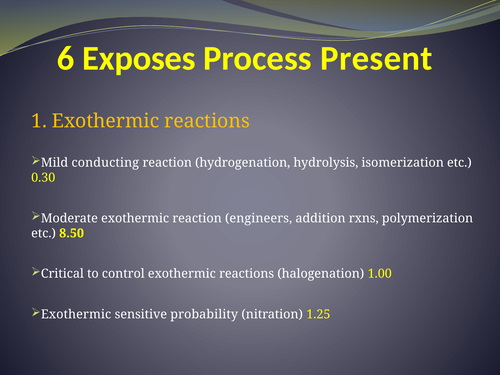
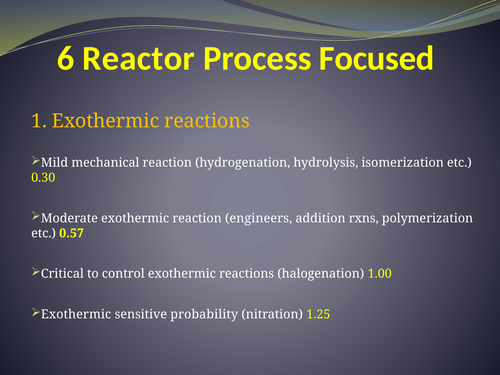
Exposes: Exposes -> Reactor (139, 58)
Present: Present -> Focused (377, 58)
conducting: conducting -> mechanical (105, 163)
8.50: 8.50 -> 0.57 (72, 233)
